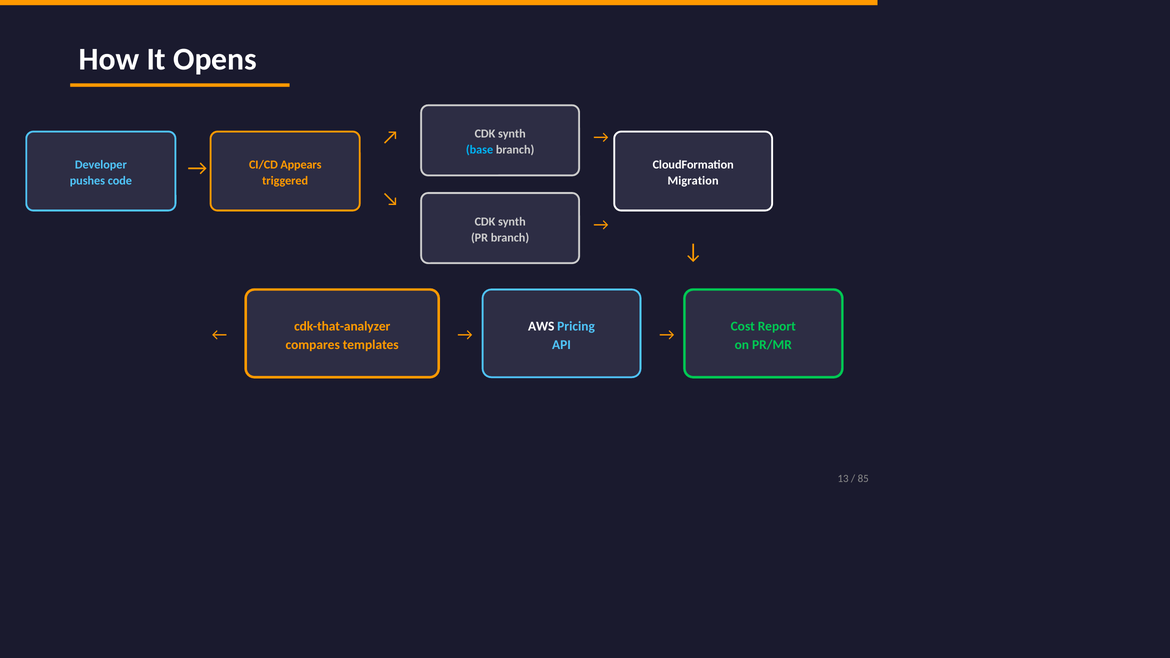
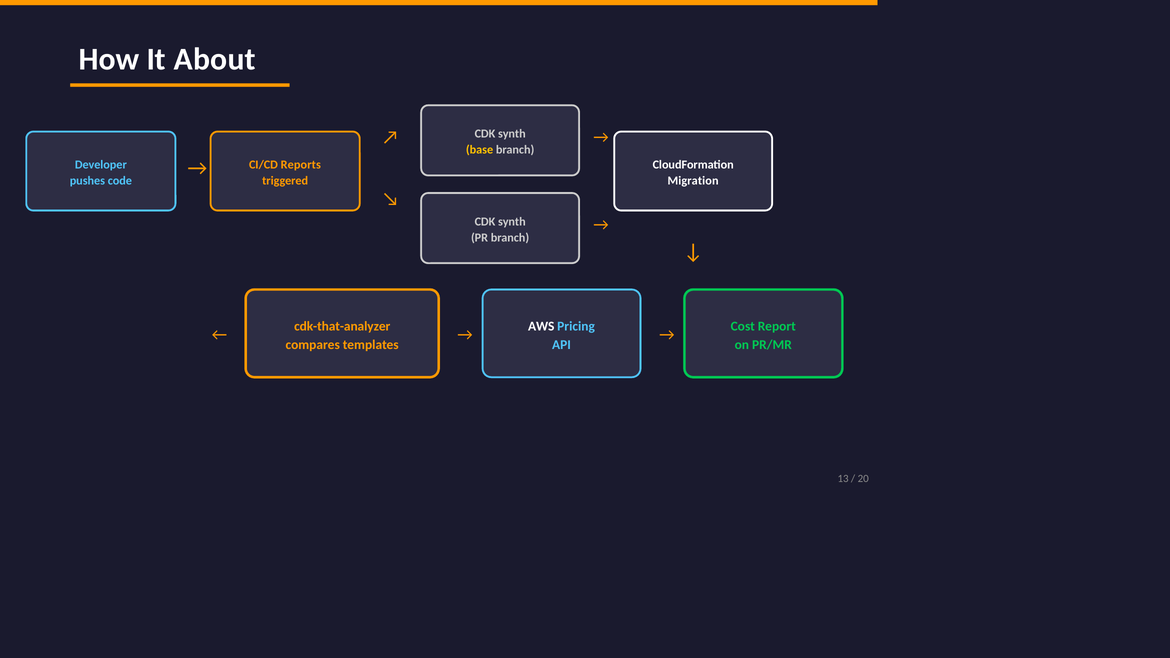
Opens: Opens -> About (215, 59)
base colour: light blue -> yellow (480, 150)
Appears: Appears -> Reports (301, 165)
85: 85 -> 20 (863, 479)
